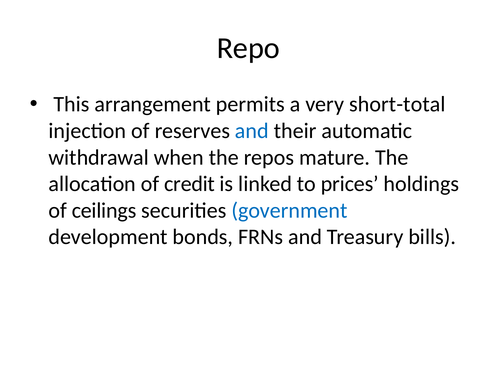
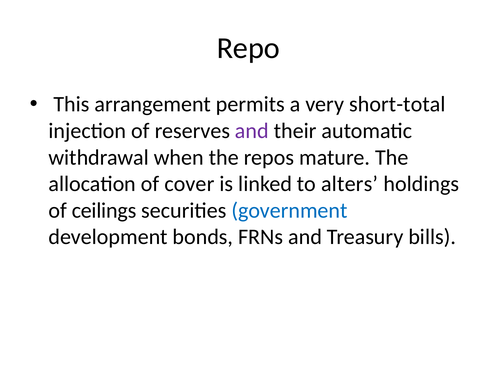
and colour: blue -> purple (252, 131)
credit: credit -> cover (189, 184)
prices: prices -> alters (350, 184)
